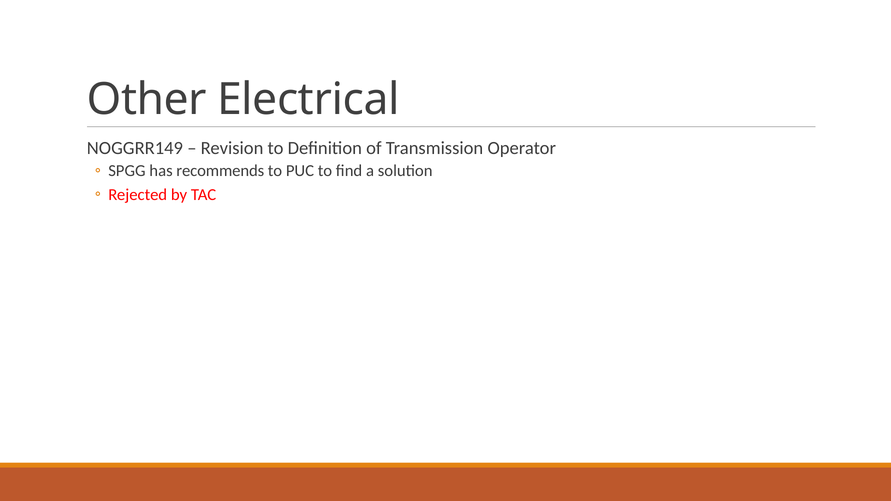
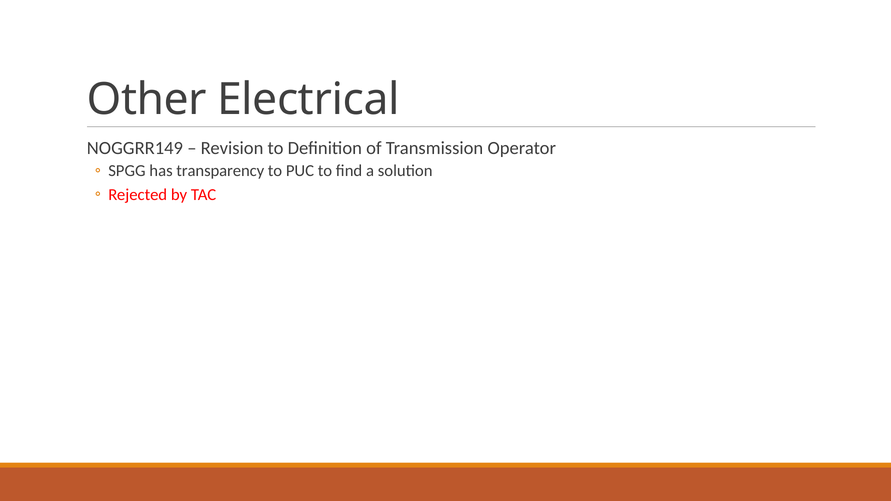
recommends: recommends -> transparency (220, 171)
